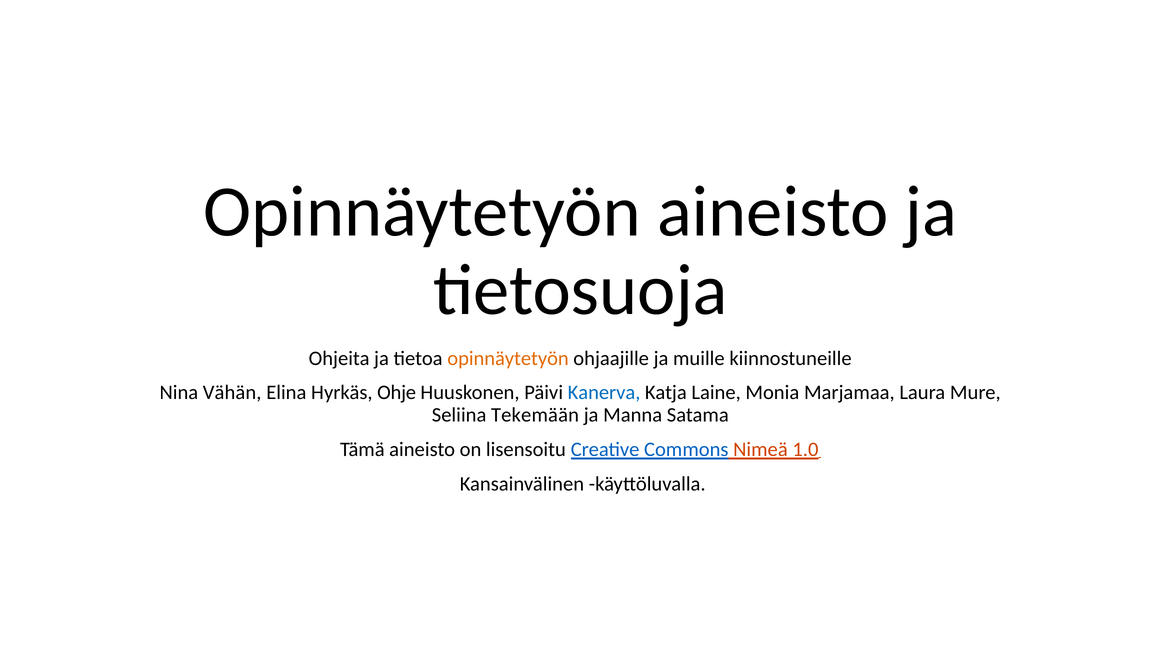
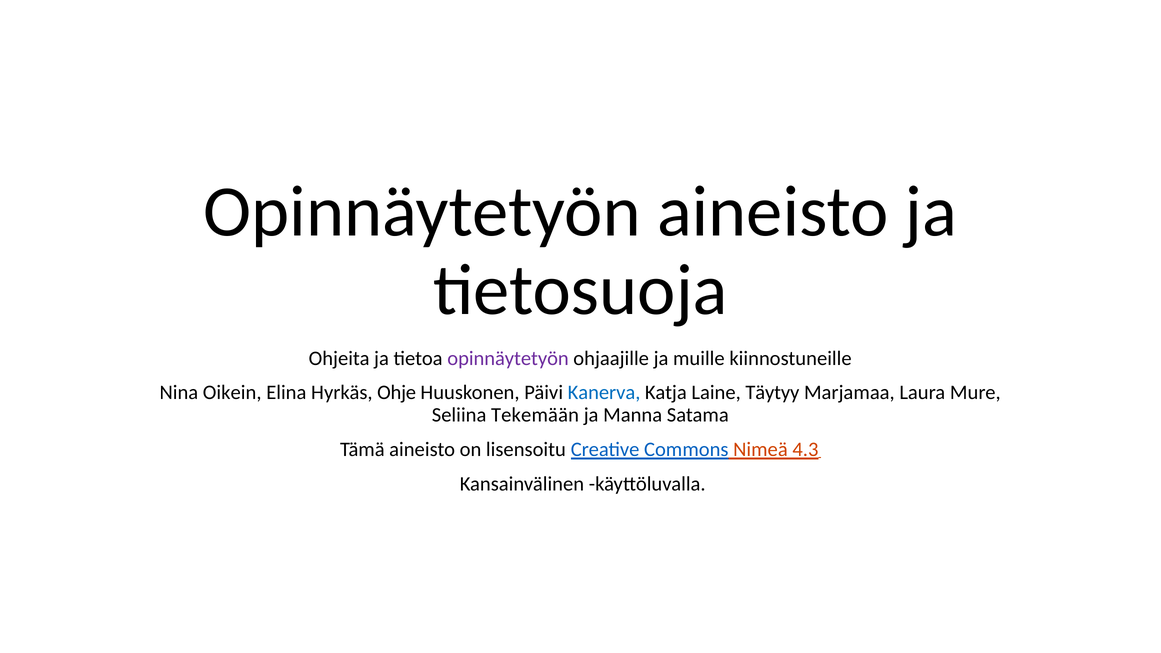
opinnäytetyön colour: orange -> purple (508, 358)
Vähän: Vähän -> Oikein (232, 393)
Monia: Monia -> Täytyy (772, 393)
1.0: 1.0 -> 4.3 (805, 449)
